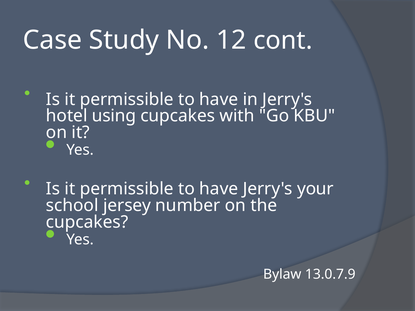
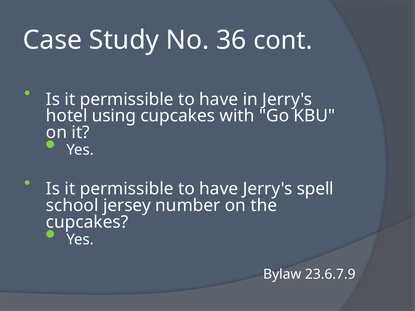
12: 12 -> 36 (231, 40)
your: your -> spell (315, 189)
13.0.7.9: 13.0.7.9 -> 23.6.7.9 (330, 274)
